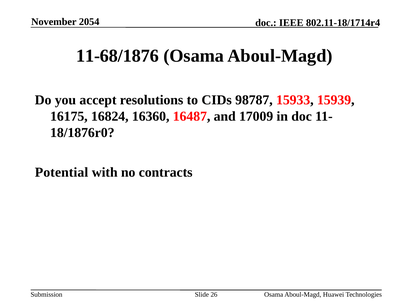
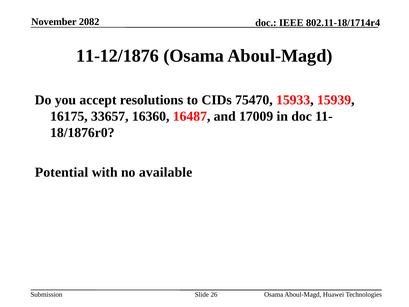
2054: 2054 -> 2082 (89, 22)
11-68/1876: 11-68/1876 -> 11-12/1876 (118, 56)
98787: 98787 -> 75470 (254, 100)
16824: 16824 -> 33657 (110, 116)
contracts: contracts -> available (166, 172)
